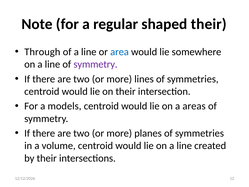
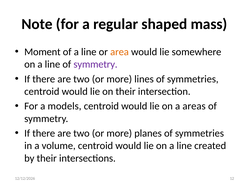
shaped their: their -> mass (209, 24)
Through: Through -> Moment (42, 52)
area colour: blue -> orange (120, 52)
